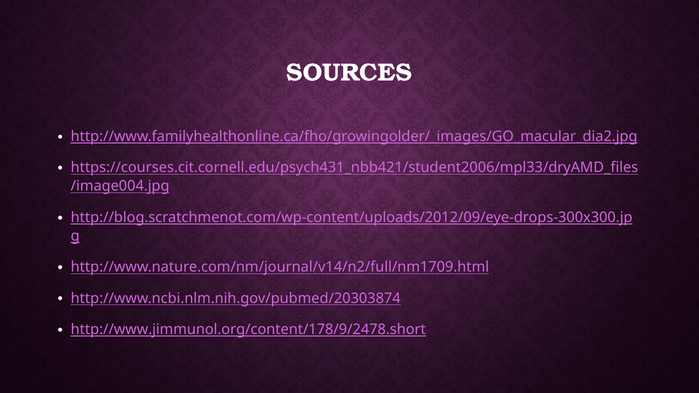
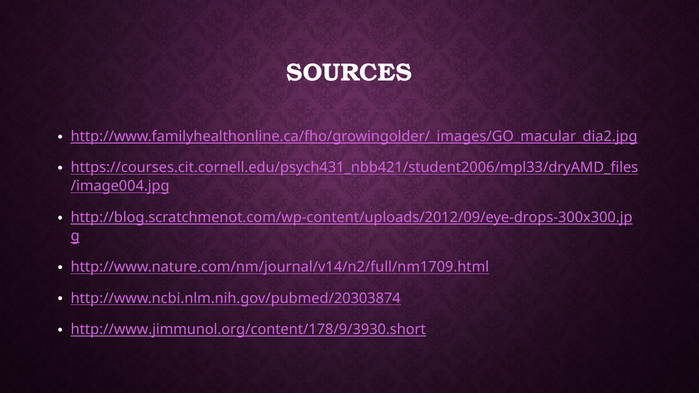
http://www.jimmunol.org/content/178/9/2478.short: http://www.jimmunol.org/content/178/9/2478.short -> http://www.jimmunol.org/content/178/9/3930.short (248, 330)
